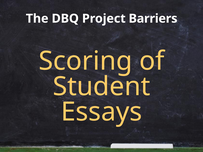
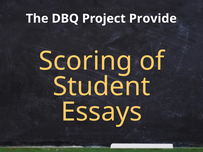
Barriers: Barriers -> Provide (153, 19)
